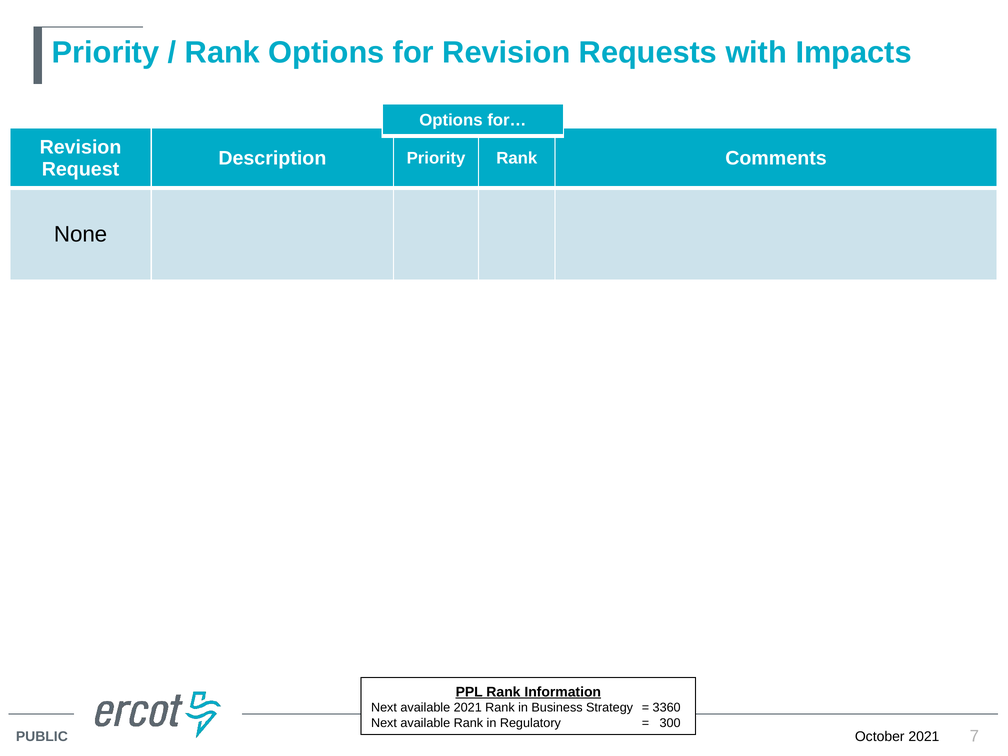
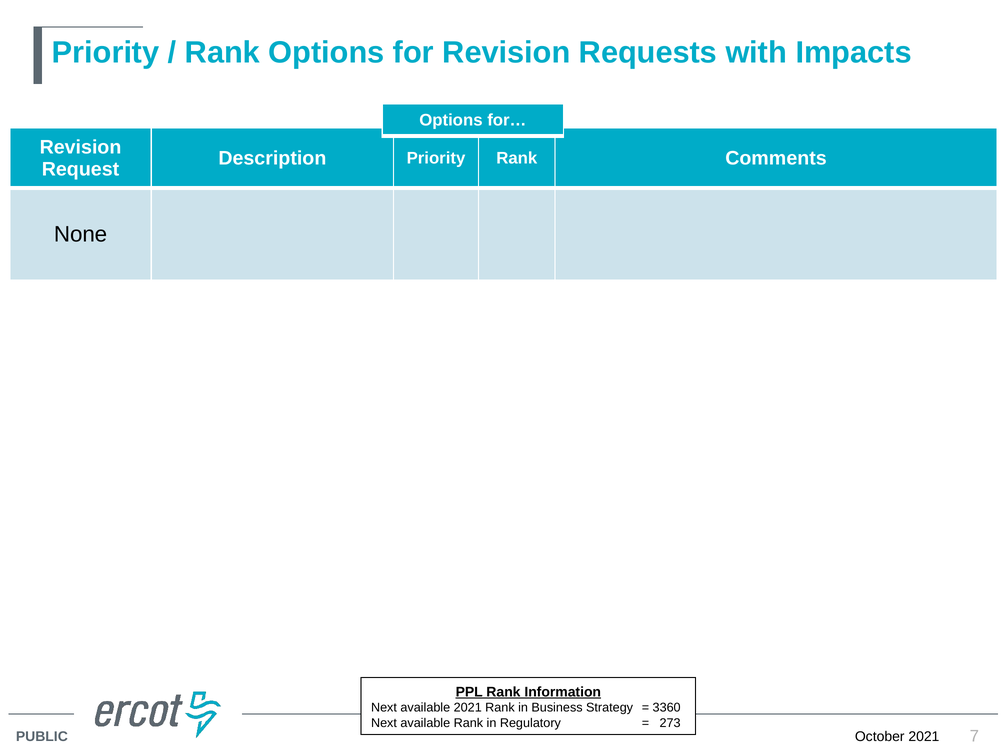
300: 300 -> 273 (670, 723)
